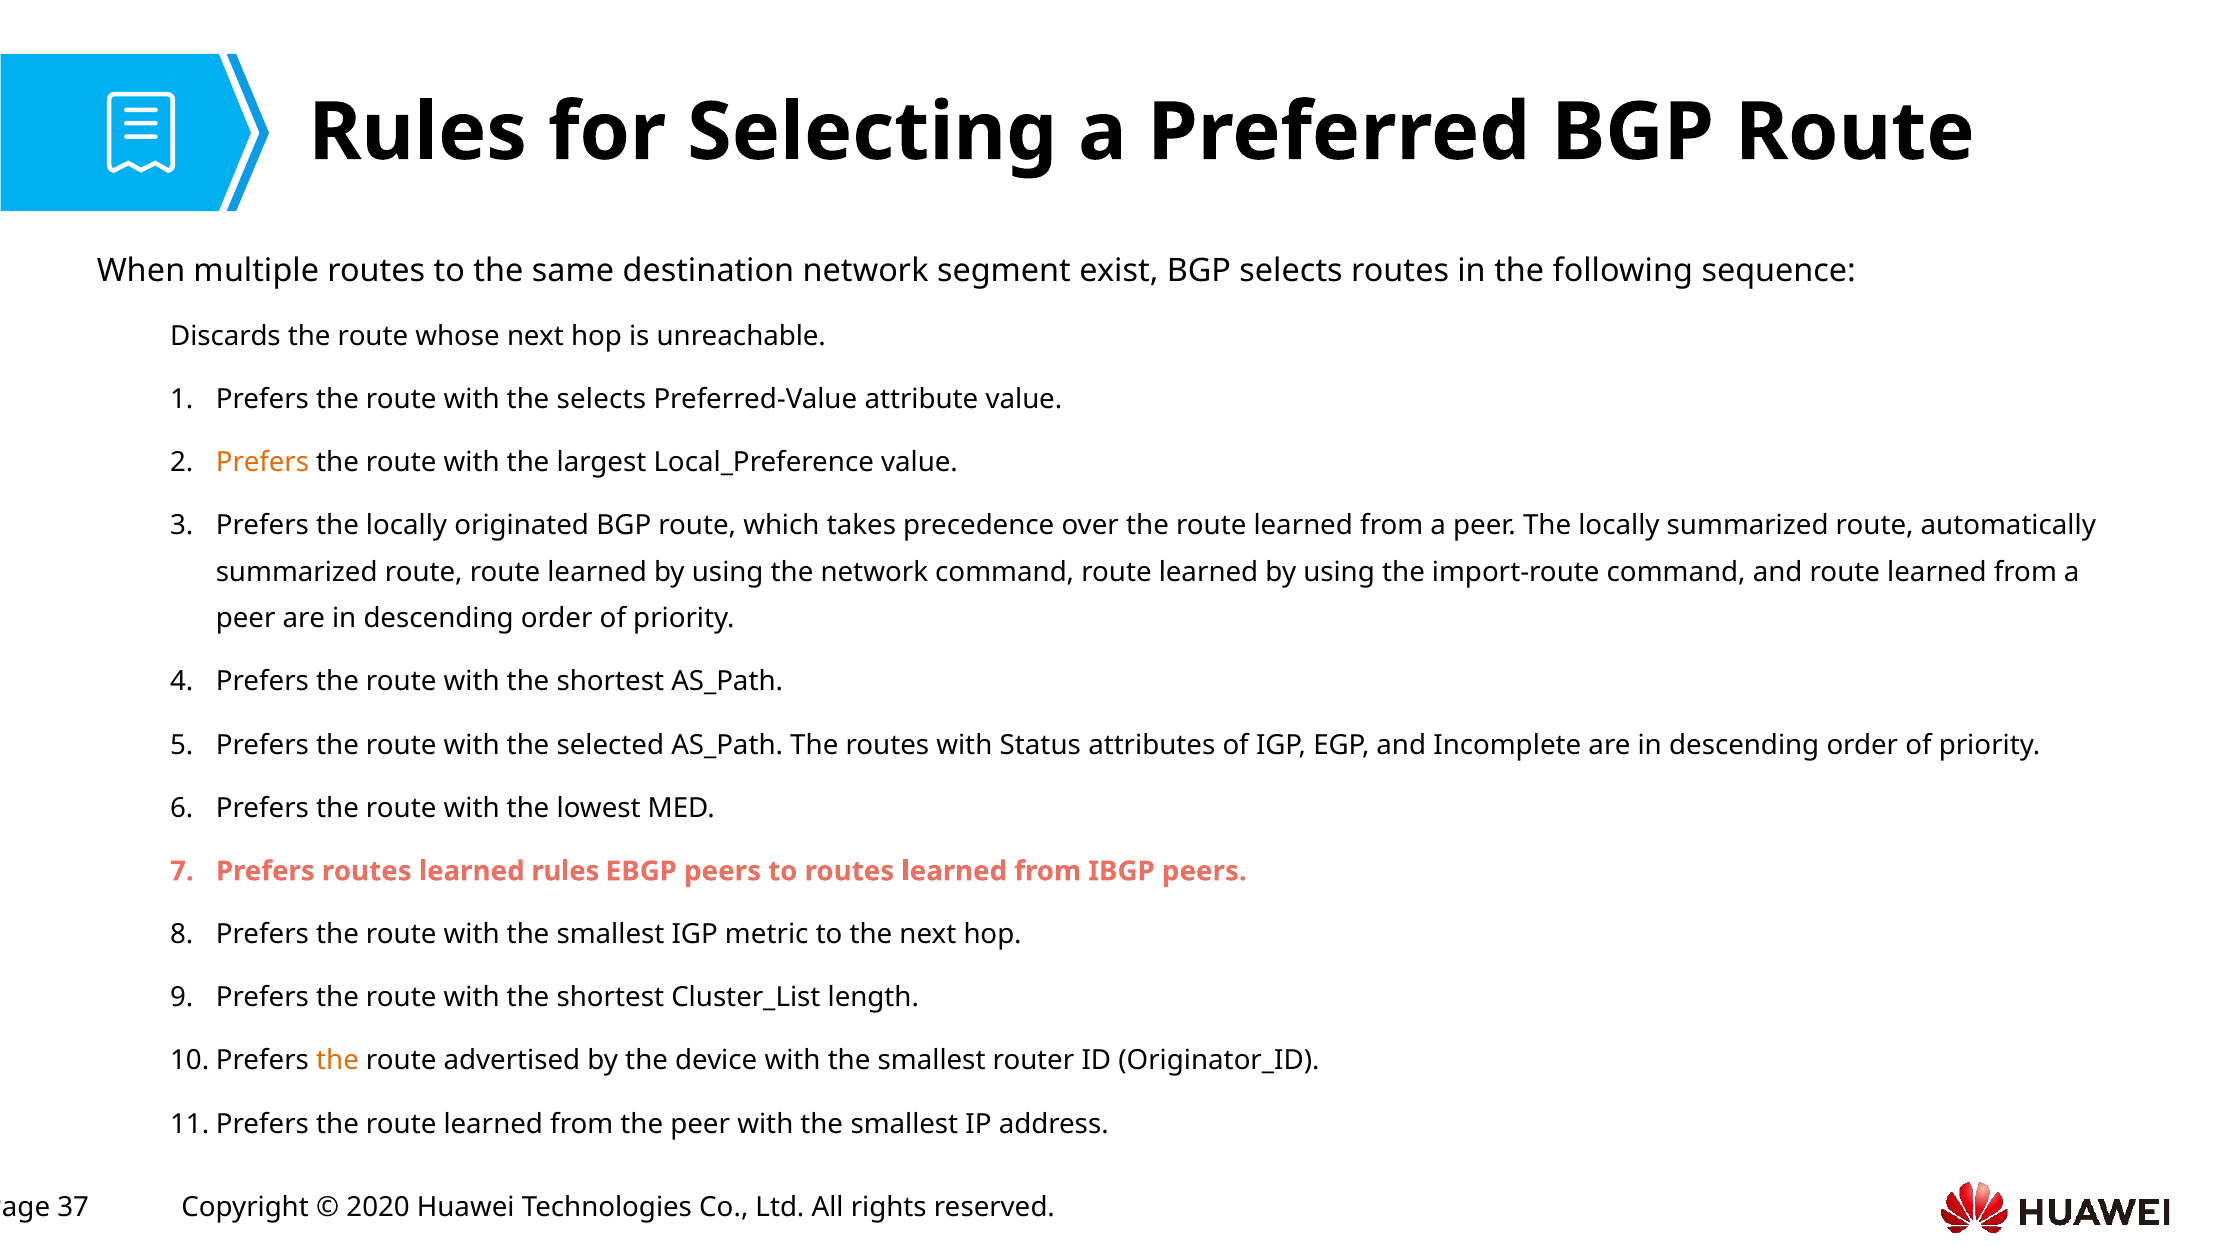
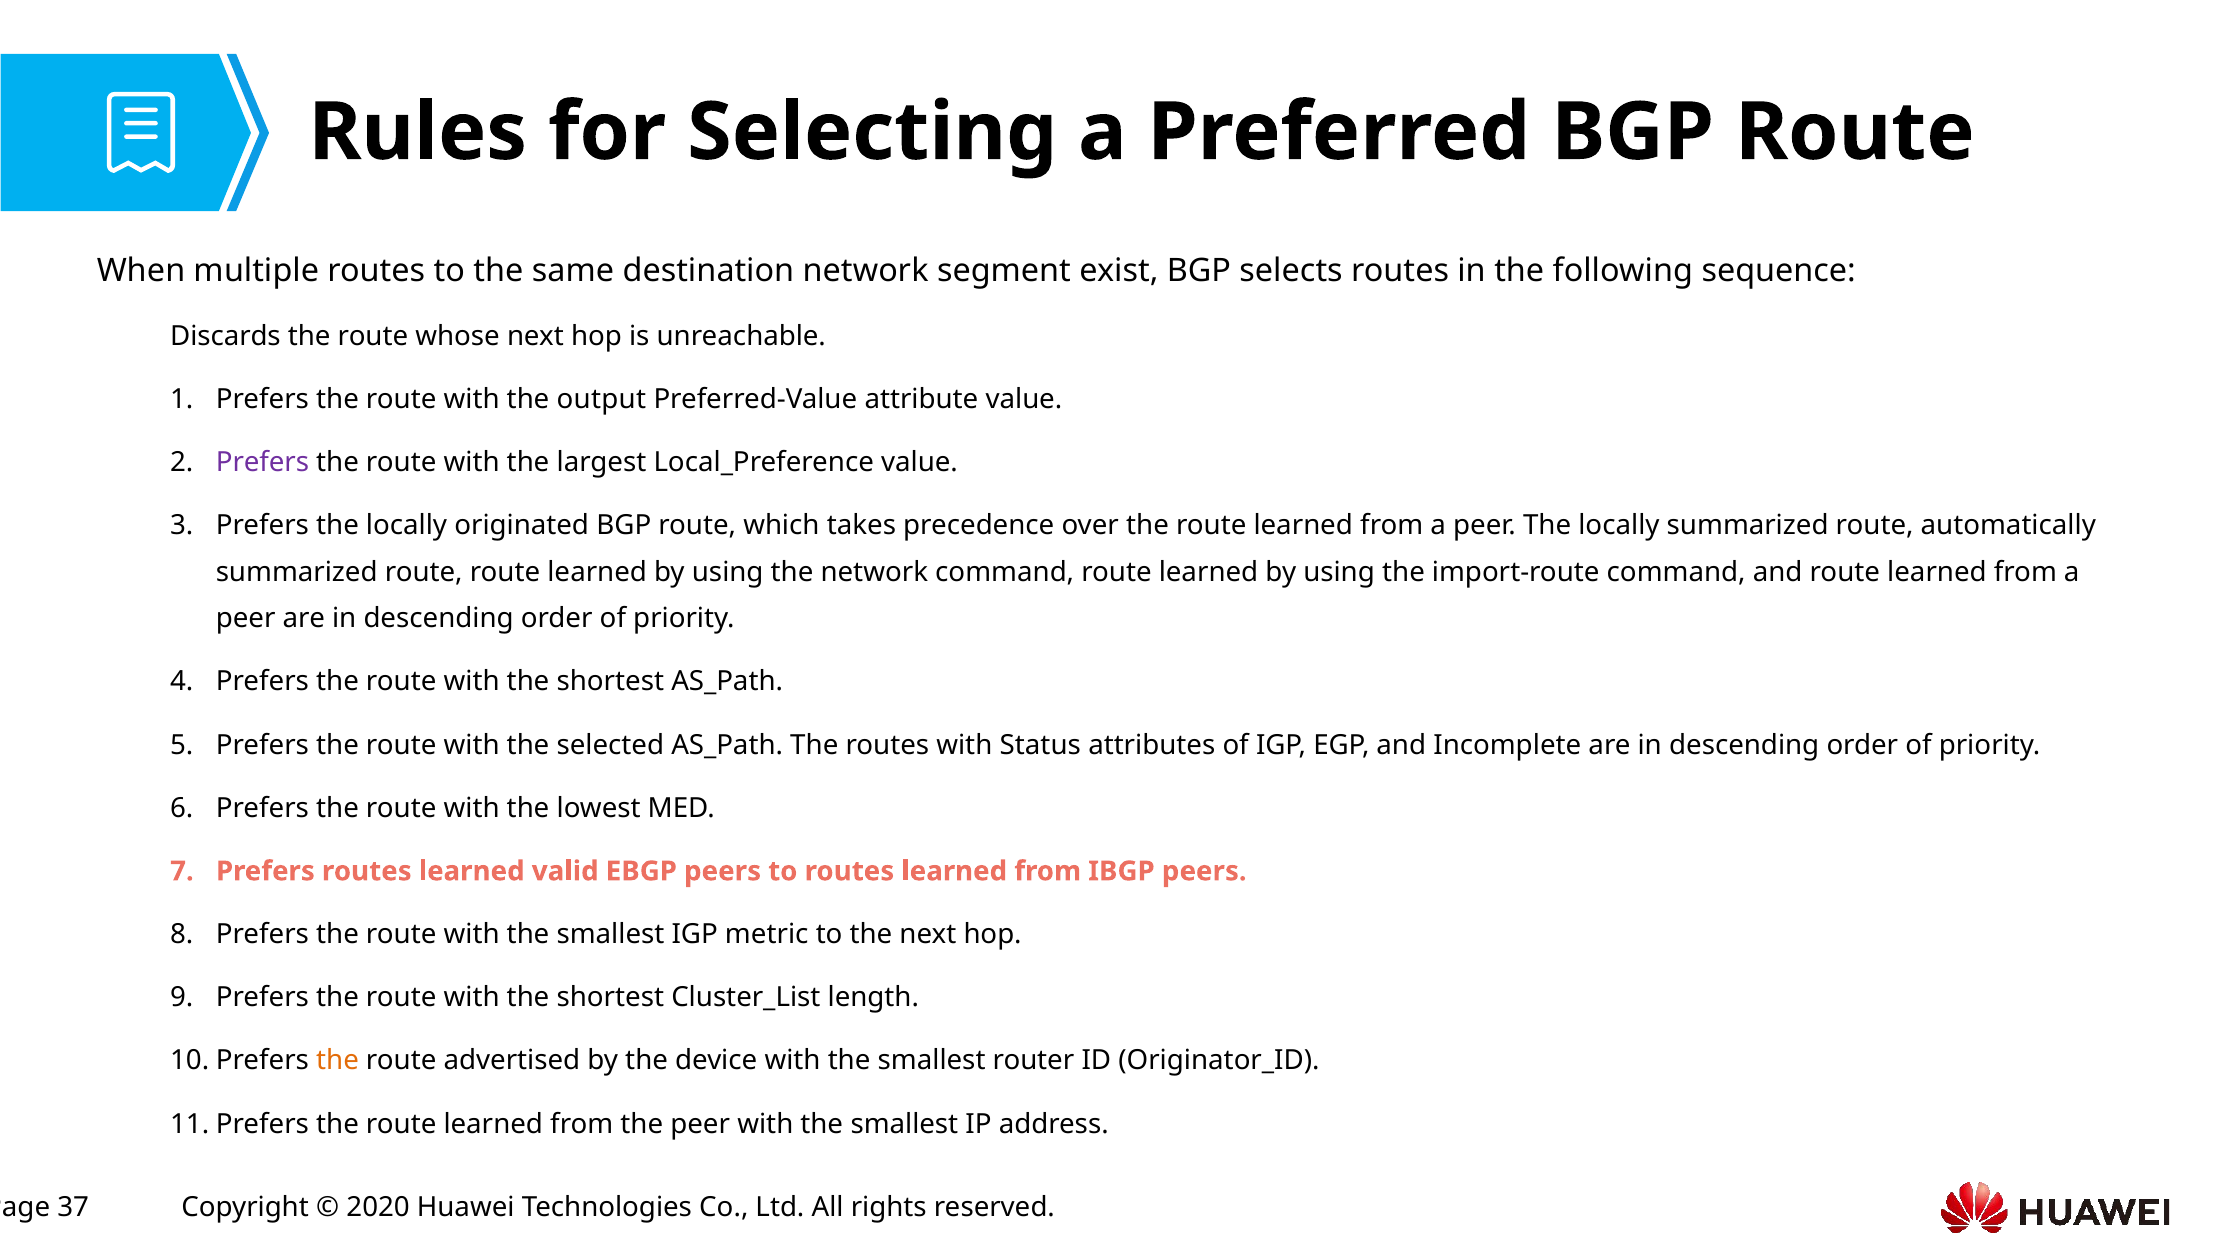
the selects: selects -> output (601, 399)
Prefers colour: orange -> purple (262, 463)
learned rules: rules -> valid (565, 872)
